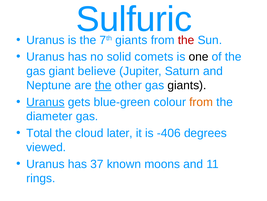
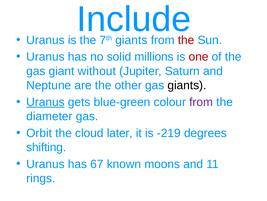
Sulfuric: Sulfuric -> Include (134, 19)
comets: comets -> millions (154, 57)
one colour: black -> red (199, 57)
believe: believe -> without (97, 71)
the underline: present -> none (103, 85)
from colour: orange -> purple (201, 102)
Total: Total -> Orbit (39, 133)
-406: -406 -> -219 (169, 133)
viewed: viewed -> shifting (46, 147)
37: 37 -> 67 (97, 163)
